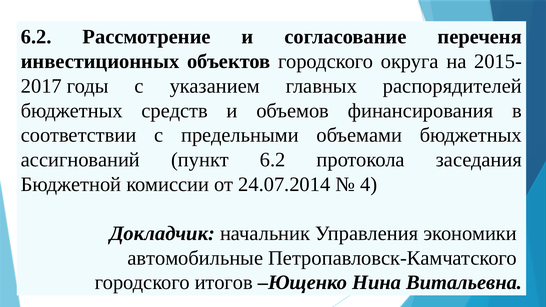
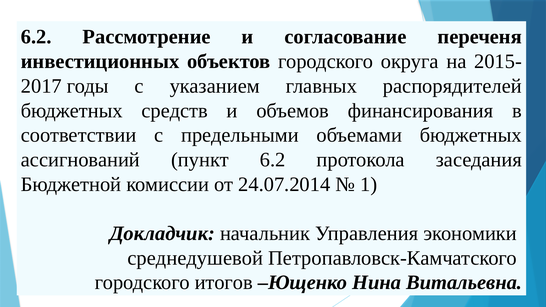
4: 4 -> 1 (369, 184)
автомобильные: автомобильные -> среднедушевой (195, 258)
